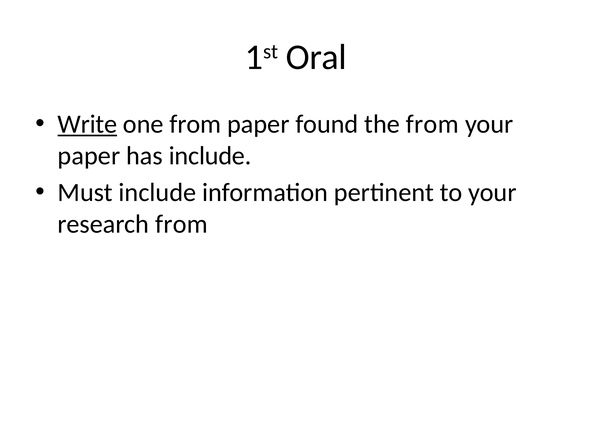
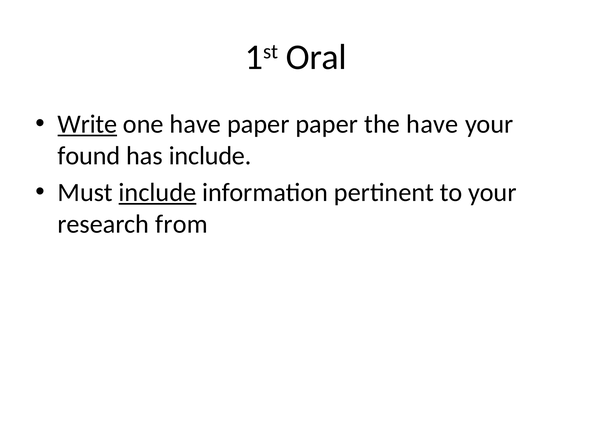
one from: from -> have (195, 124)
paper found: found -> paper (327, 124)
the from: from -> have (432, 124)
paper: paper -> found (89, 156)
include underline: none -> present (157, 192)
